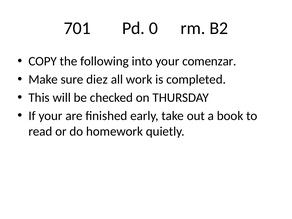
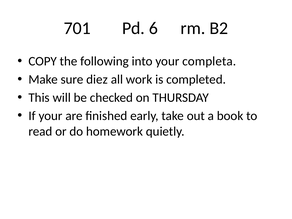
0: 0 -> 6 (153, 28)
comenzar: comenzar -> completa (209, 61)
